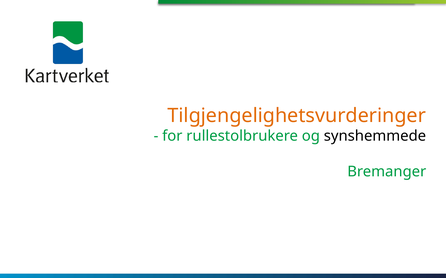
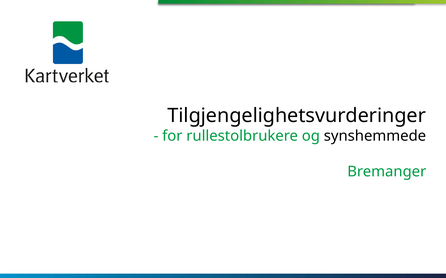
Tilgjengelighetsvurderinger colour: orange -> black (297, 116)
